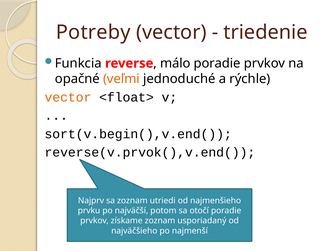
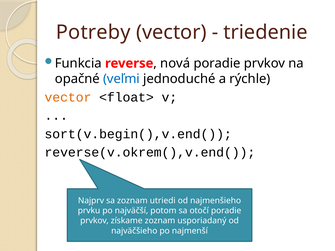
málo: málo -> nová (175, 63)
veľmi colour: orange -> blue (121, 79)
reverse(v.prvok(),v.end(: reverse(v.prvok(),v.end( -> reverse(v.okrem(),v.end( (150, 153)
